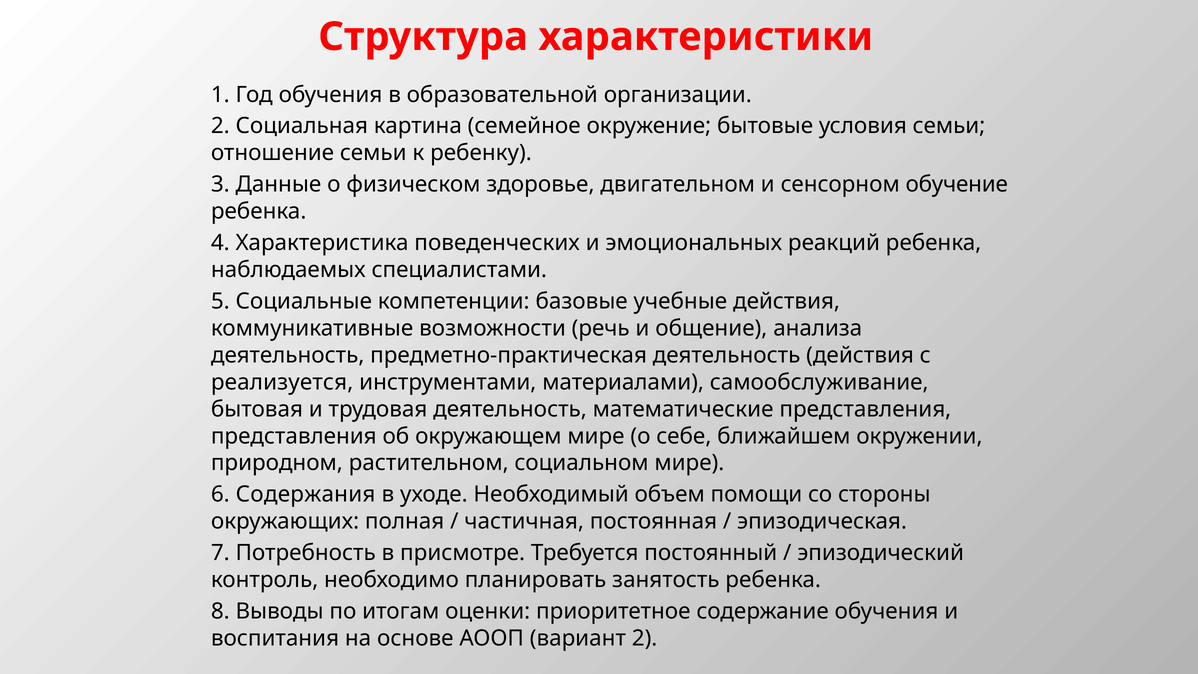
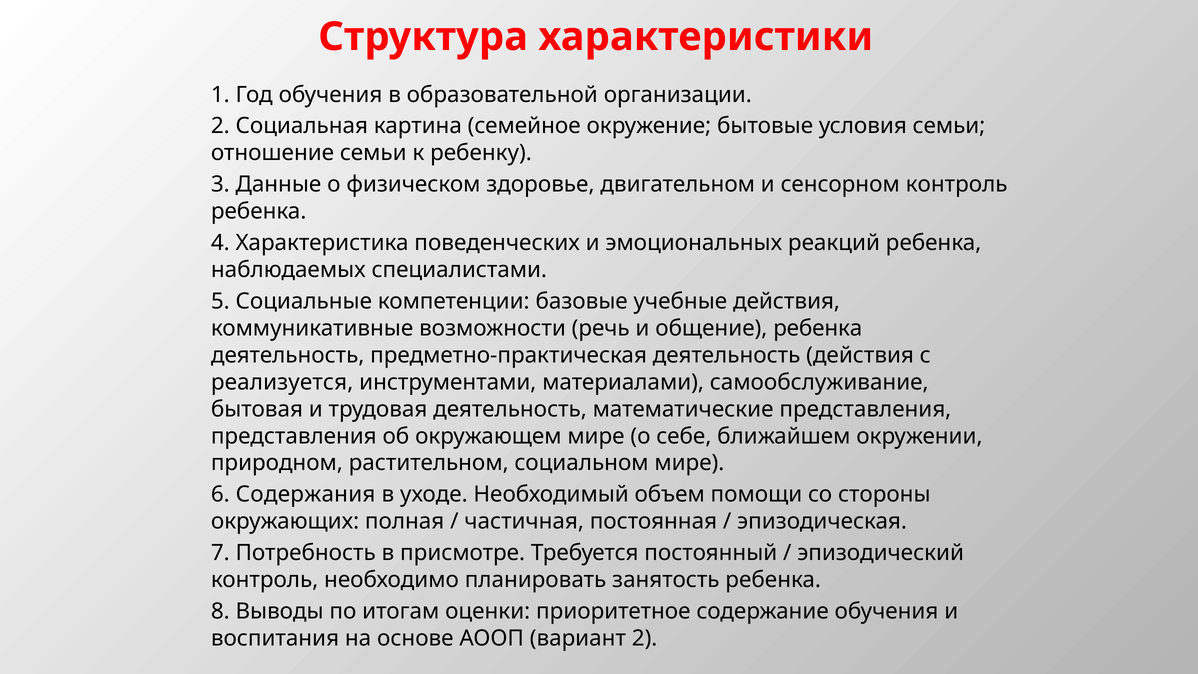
сенсорном обучение: обучение -> контроль (957, 184)
общение анализа: анализа -> ребенка (818, 328)
